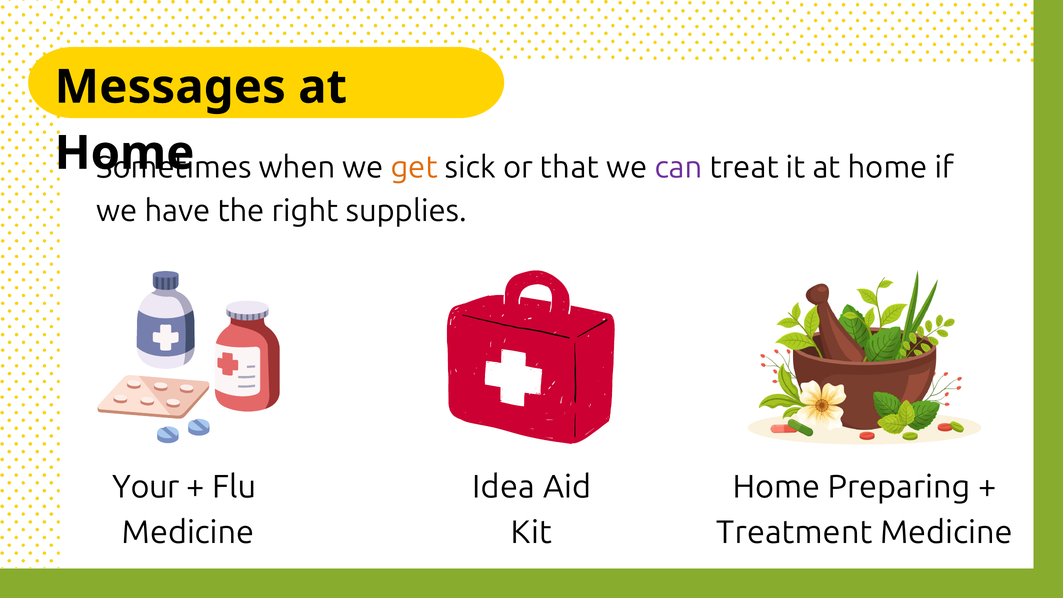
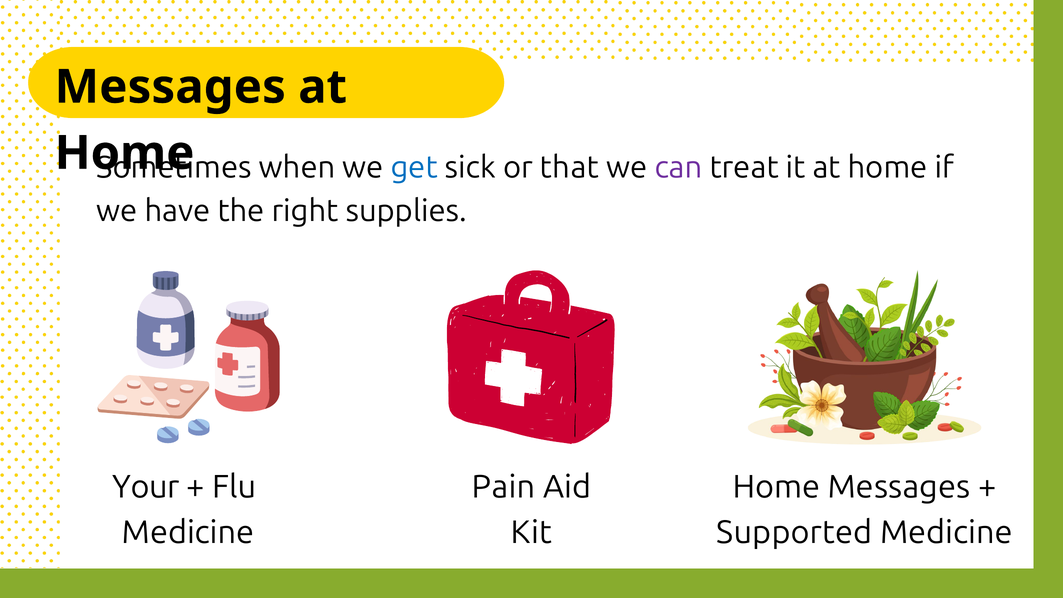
get colour: orange -> blue (414, 168)
Idea: Idea -> Pain (504, 487)
Home Preparing: Preparing -> Messages (899, 487)
Treatment: Treatment -> Supported (794, 532)
